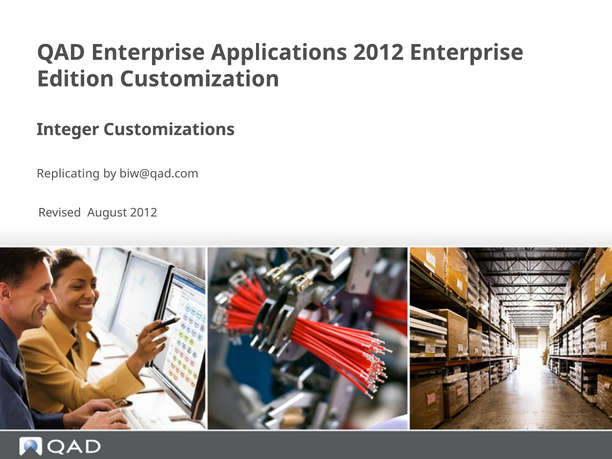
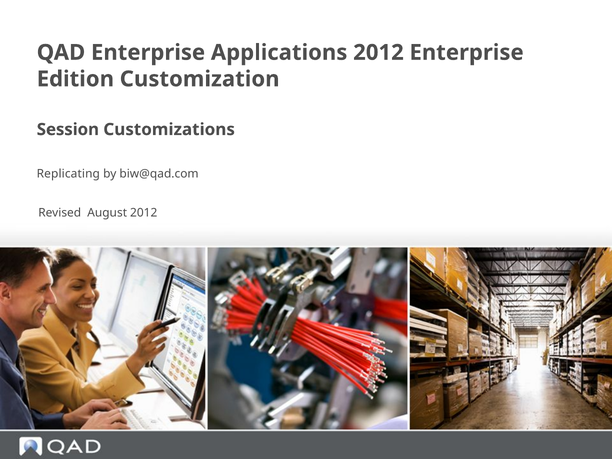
Integer: Integer -> Session (68, 130)
